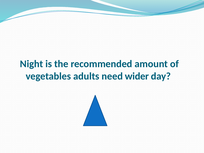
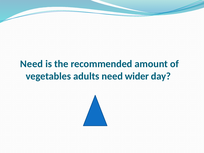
Night: Night -> Need (31, 64)
